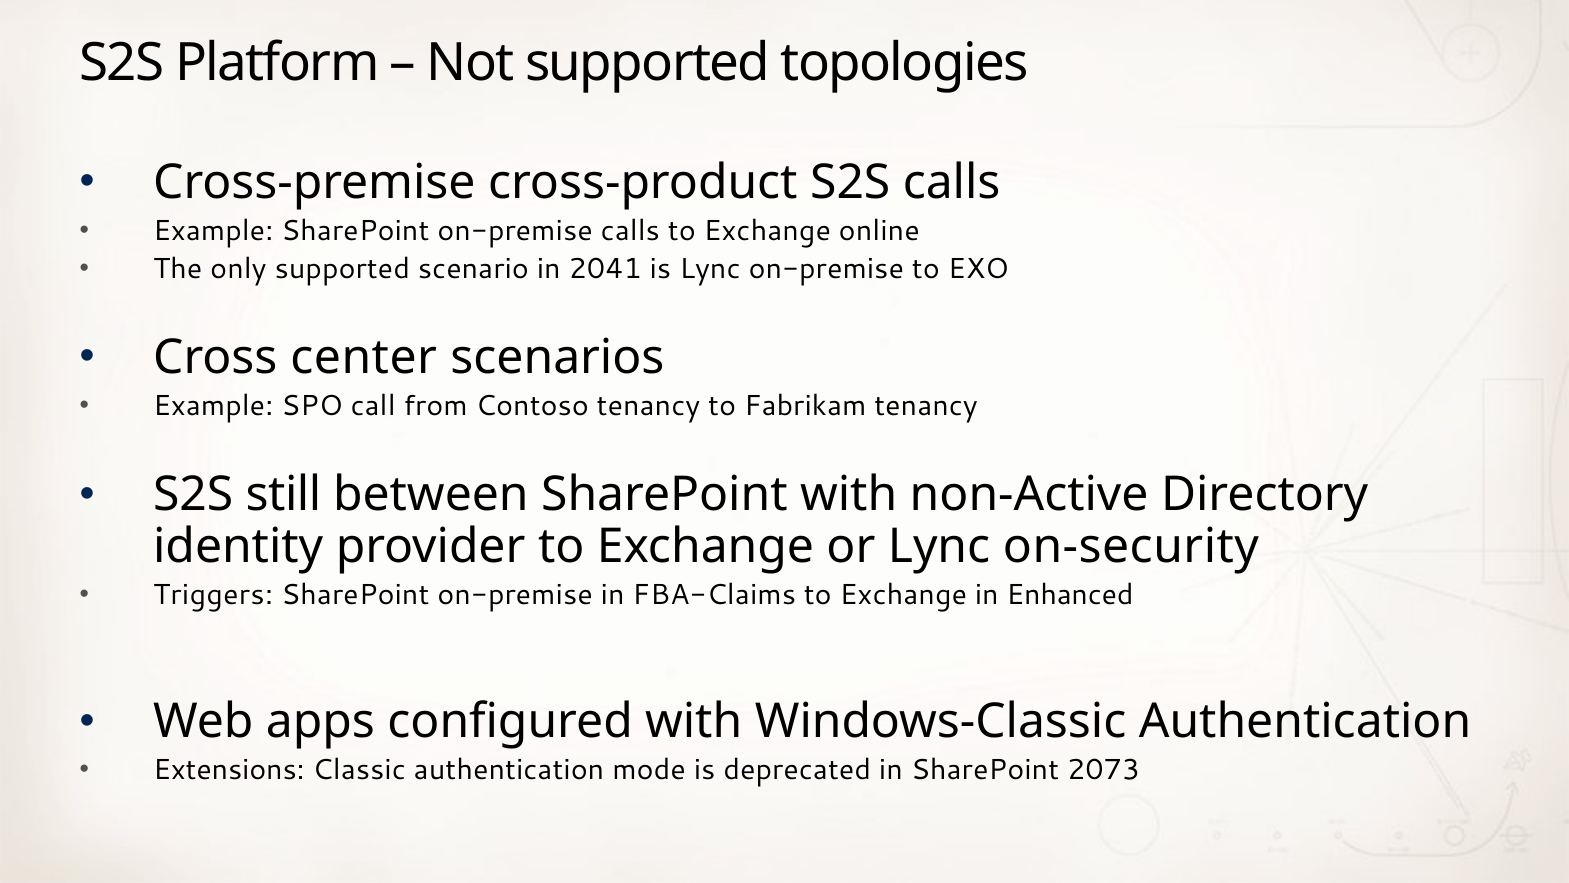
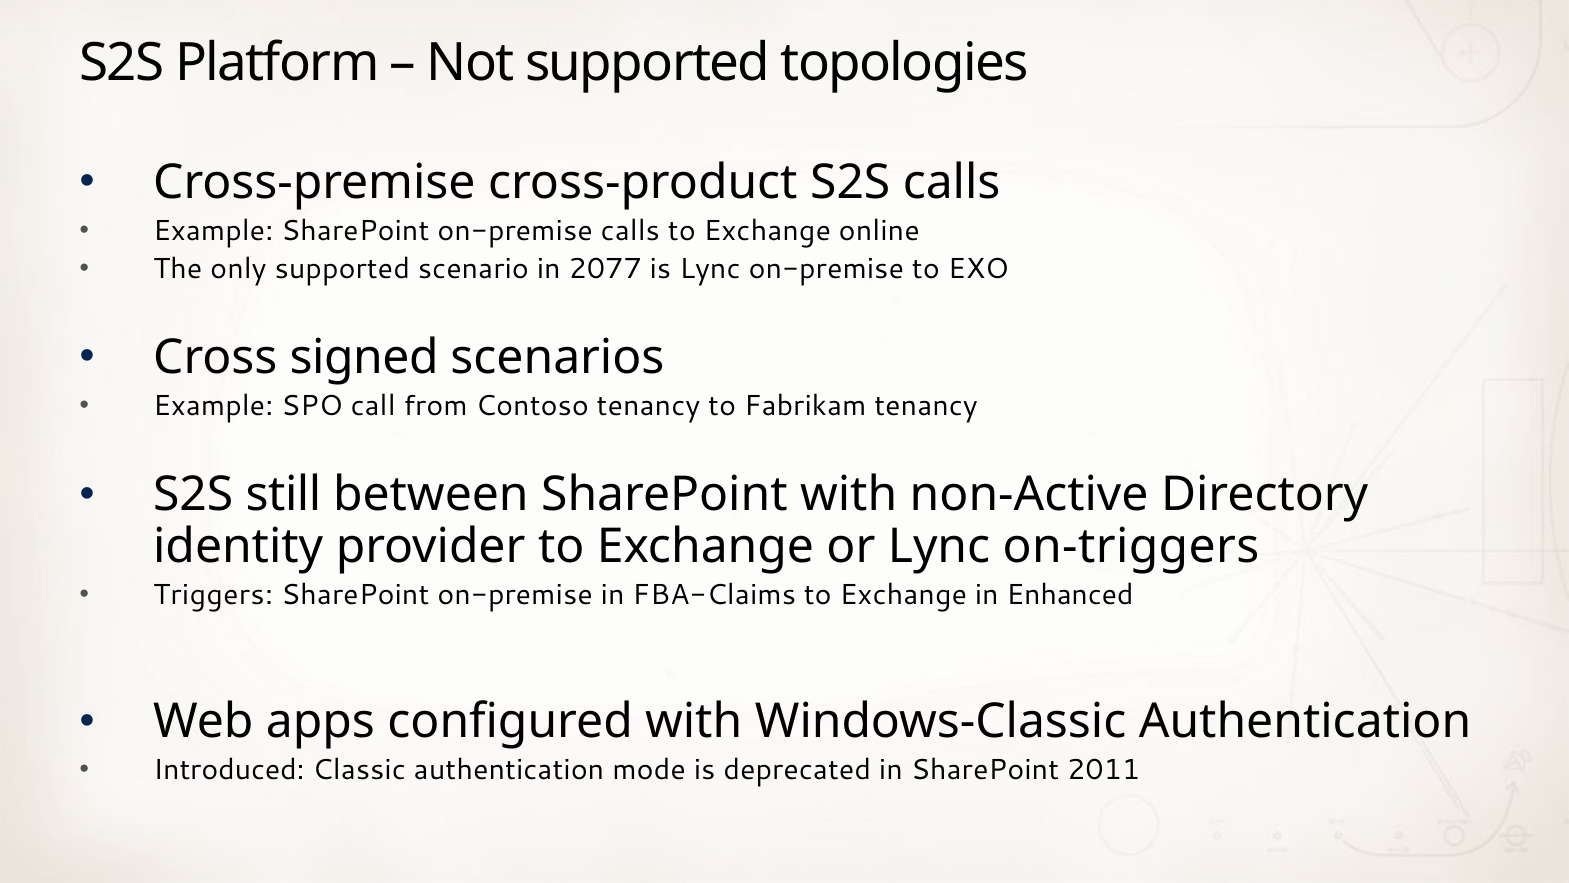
2041: 2041 -> 2077 (605, 268)
center: center -> signed (364, 358)
on-security: on-security -> on-triggers (1131, 547)
Extensions: Extensions -> Introduced (229, 770)
2073: 2073 -> 2011 (1104, 770)
